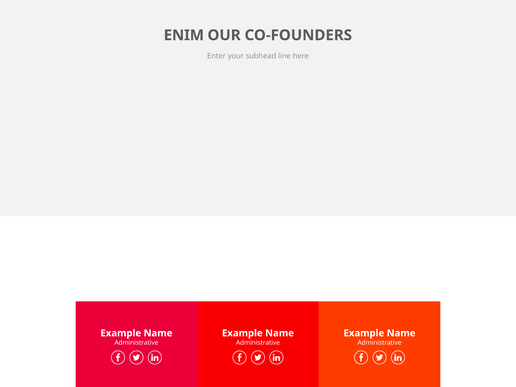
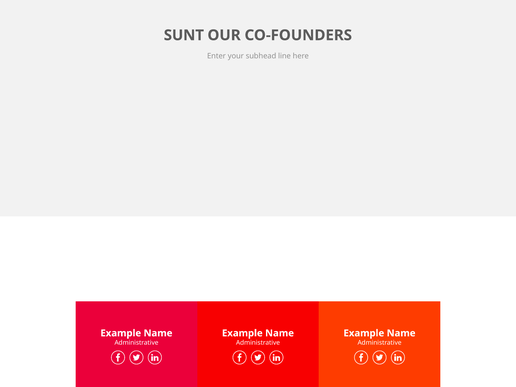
ENIM: ENIM -> SUNT (184, 35)
